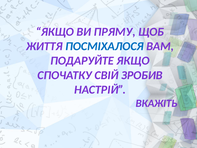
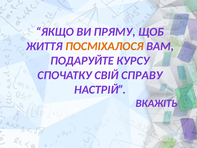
ПОСМІХАЛОСЯ colour: blue -> orange (104, 46)
ПОДАРУЙТЕ ЯКЩО: ЯКЩО -> КУРСУ (133, 61)
ЗРОБИВ: ЗРОБИВ -> СПРАВУ (142, 75)
